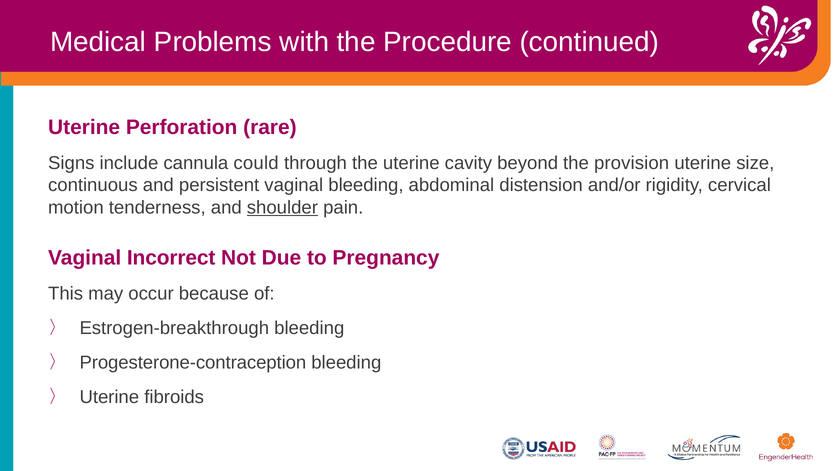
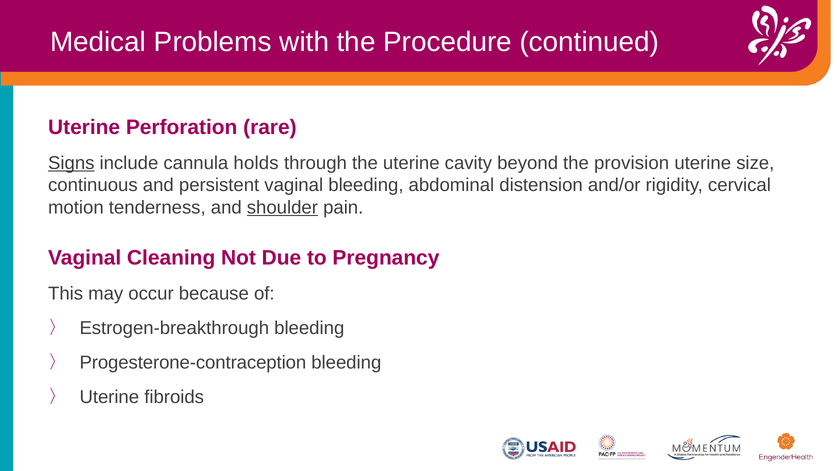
Signs underline: none -> present (71, 163)
could: could -> holds (256, 163)
Incorrect: Incorrect -> Cleaning (171, 258)
